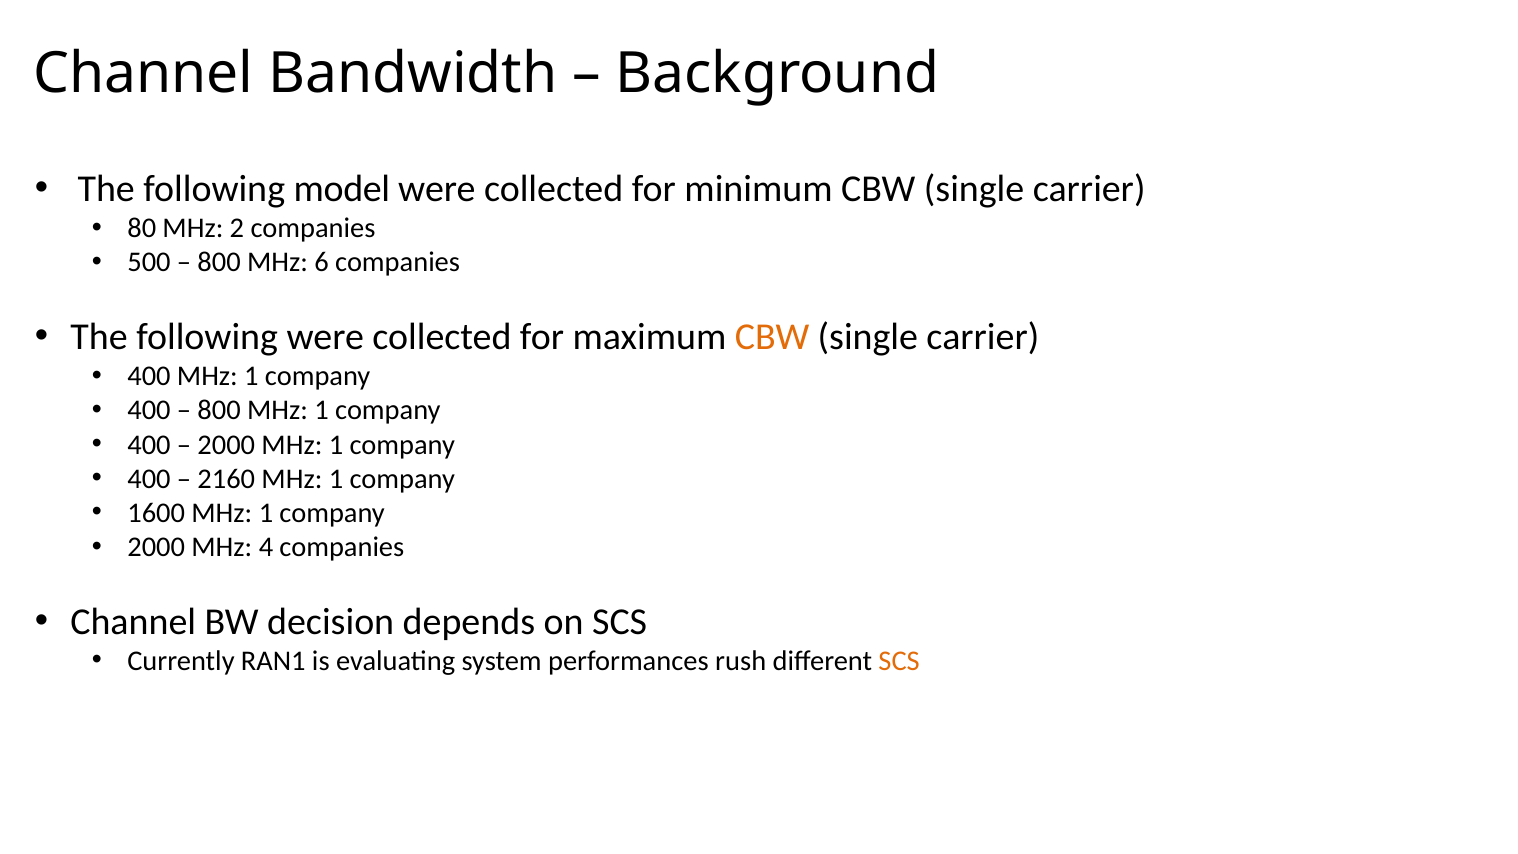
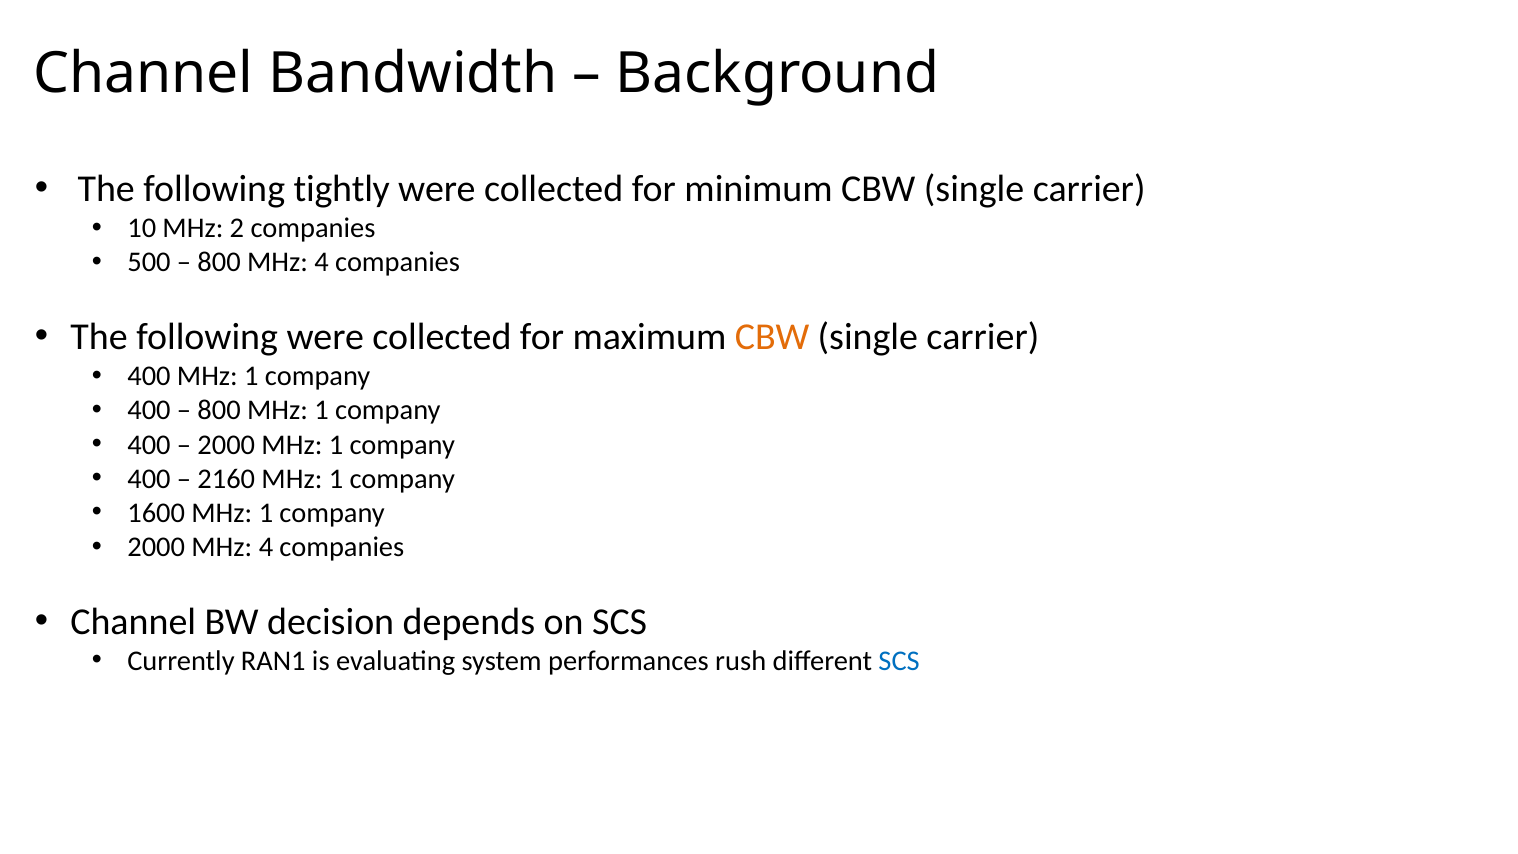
model: model -> tightly (342, 189)
80: 80 -> 10 (142, 228)
800 MHz 6: 6 -> 4 (322, 263)
SCS colour: orange -> blue (899, 661)
